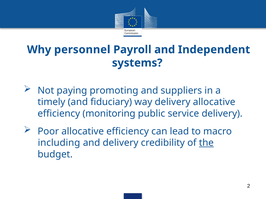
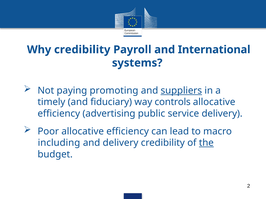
Why personnel: personnel -> credibility (82, 50)
Independent: Independent -> International (214, 50)
suppliers underline: none -> present (181, 91)
way delivery: delivery -> controls (173, 102)
monitoring: monitoring -> advertising (109, 114)
